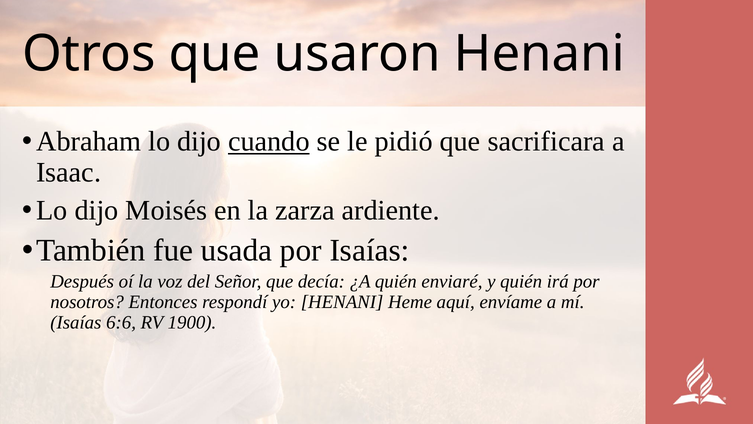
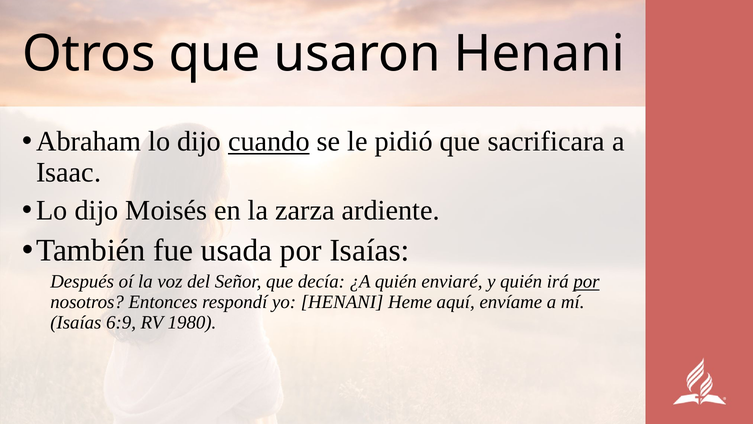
por underline: none -> present (586, 281)
6:6: 6:6 -> 6:9 (121, 322)
1900: 1900 -> 1980 (192, 322)
